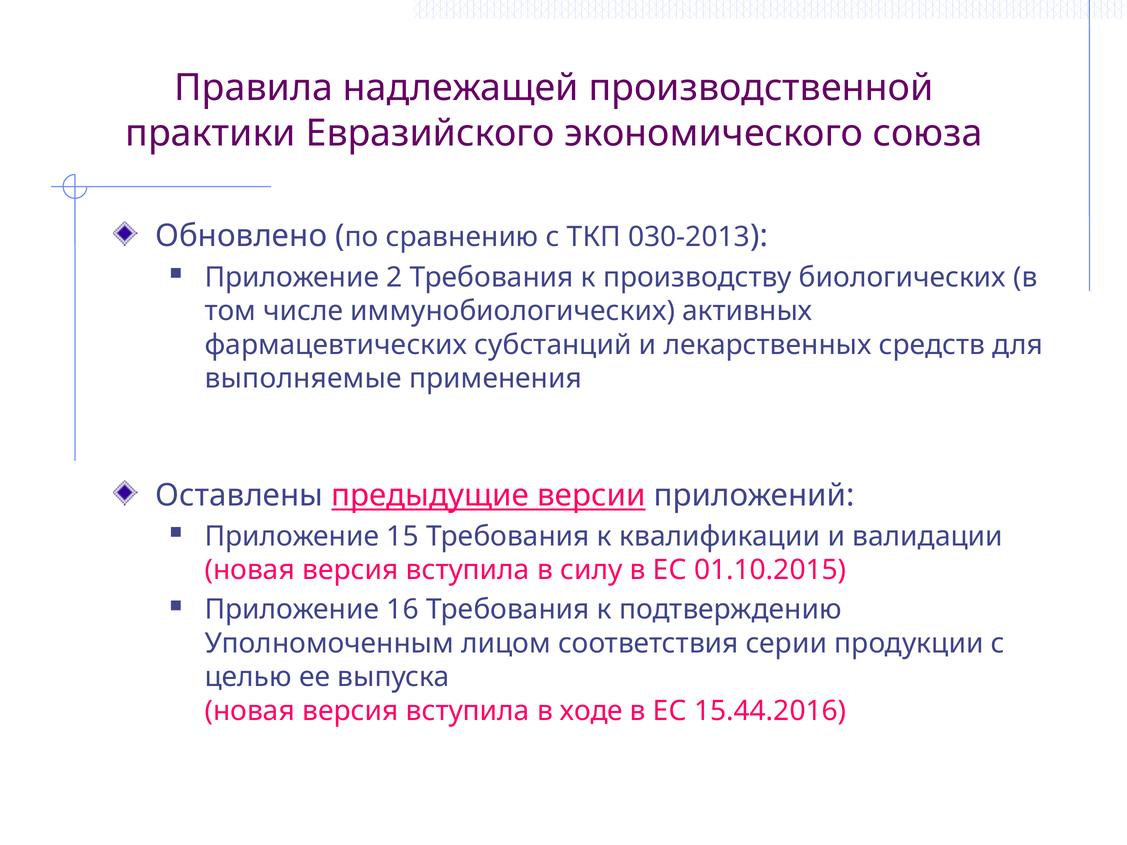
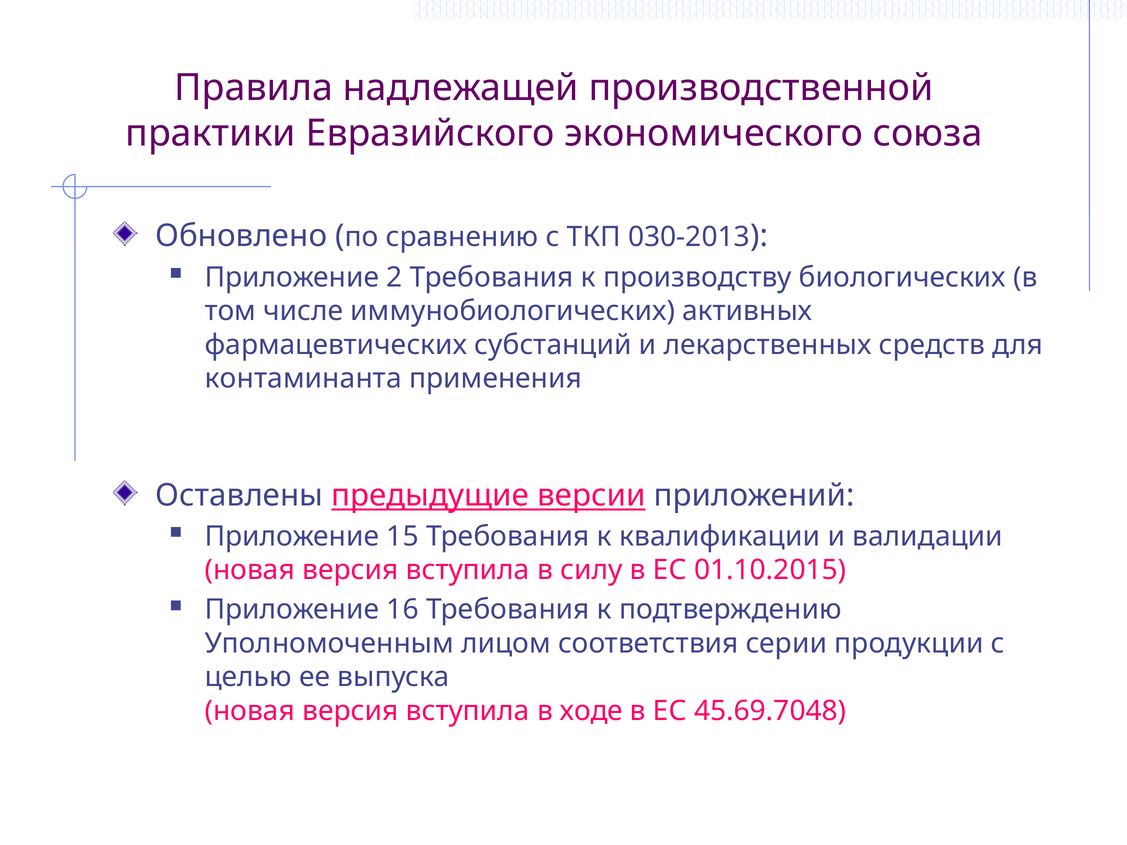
выполняемые: выполняемые -> контаминанта (303, 379)
15.44.2016: 15.44.2016 -> 45.69.7048 (770, 711)
